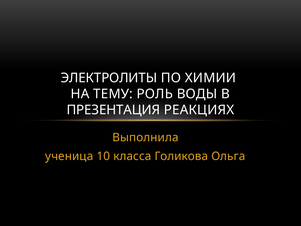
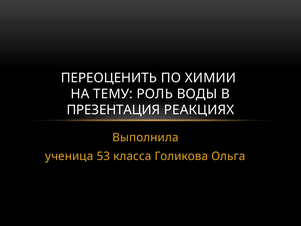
ЭЛЕКТРОЛИТЫ: ЭЛЕКТРОЛИТЫ -> ПЕРЕОЦЕНИТЬ (109, 78)
10: 10 -> 53 (103, 156)
